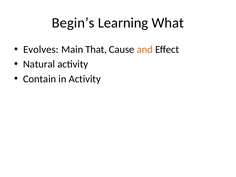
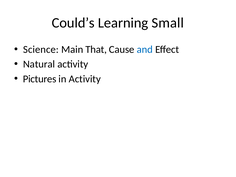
Begin’s: Begin’s -> Could’s (73, 23)
What: What -> Small (168, 23)
Evolves: Evolves -> Science (41, 50)
and colour: orange -> blue (145, 50)
Contain: Contain -> Pictures (40, 79)
